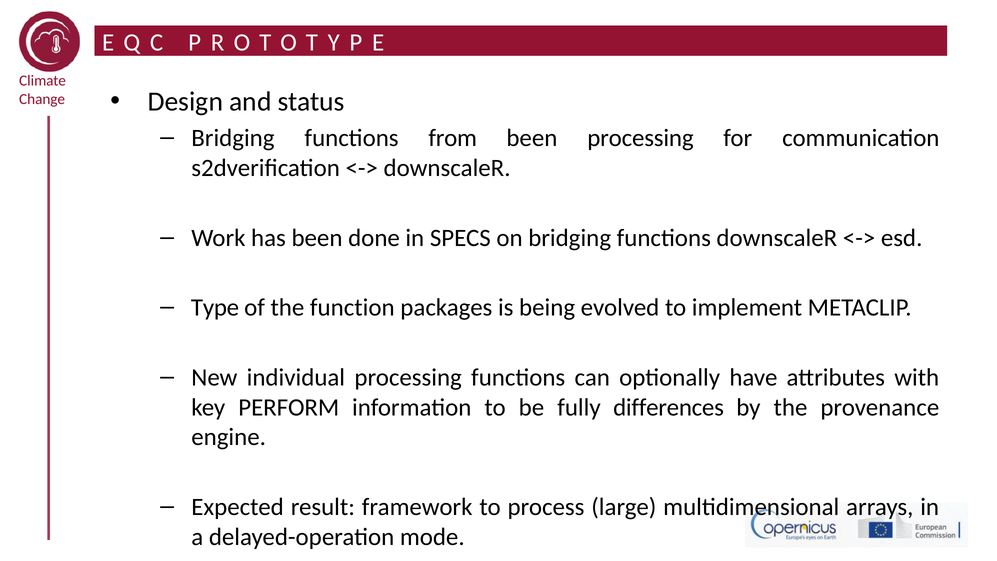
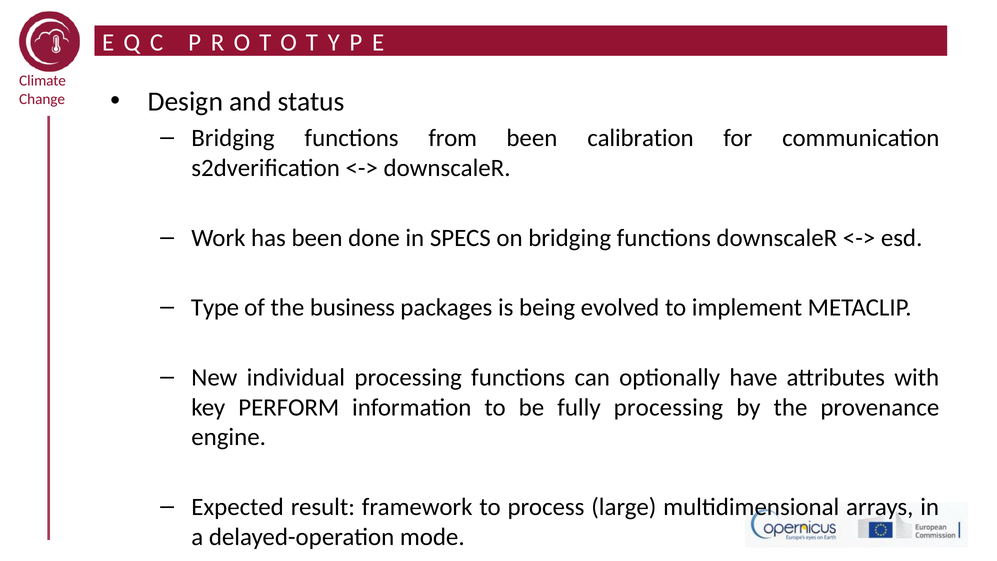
been processing: processing -> calibration (640, 138)
function: function -> business (352, 307)
fully differences: differences -> processing (668, 407)
